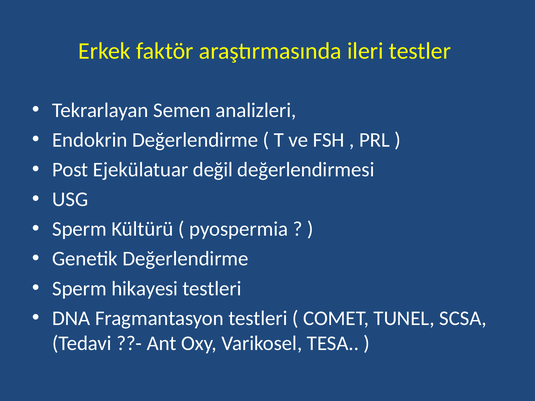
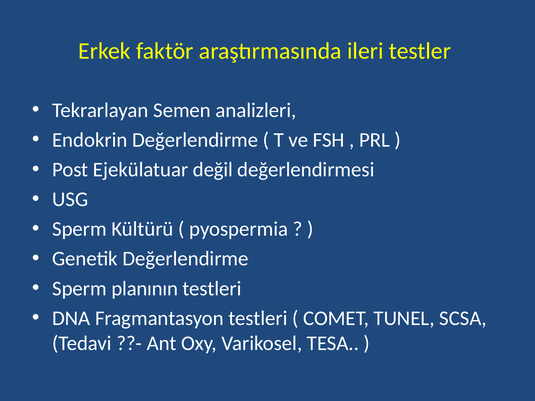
hikayesi: hikayesi -> planının (145, 289)
